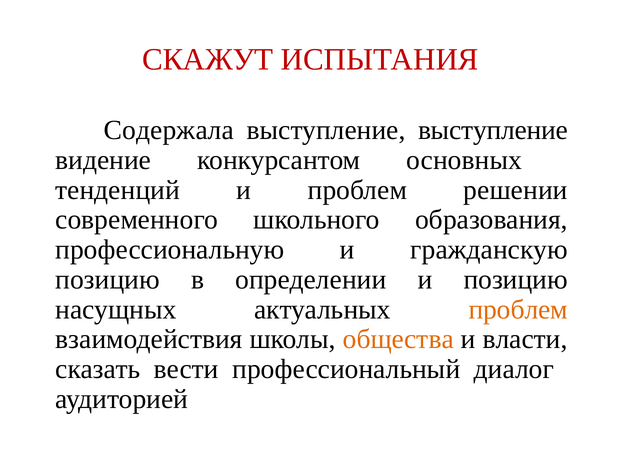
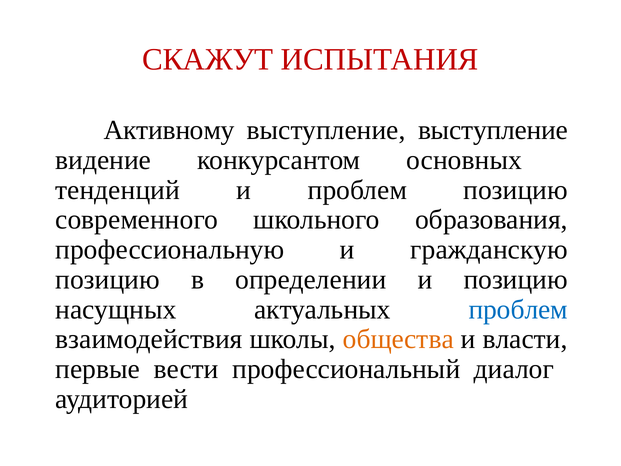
Содержала: Содержала -> Активному (169, 130)
проблем решении: решении -> позицию (516, 190)
проблем colour: orange -> blue (518, 309)
сказать: сказать -> первые (98, 369)
